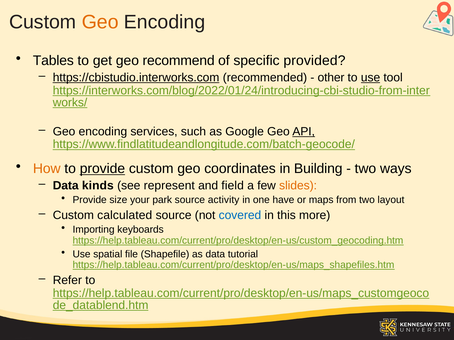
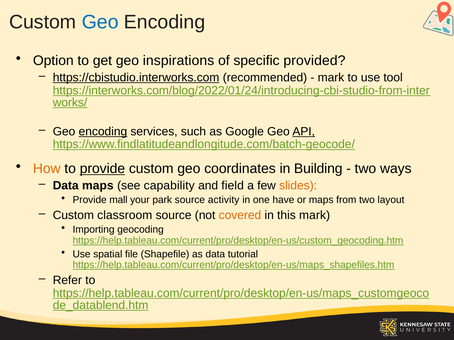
Geo colour: orange -> blue (100, 22)
Tables: Tables -> Option (53, 61)
recommend: recommend -> inspirations (178, 61)
other: other -> mark (331, 78)
use underline: present -> none (371, 78)
encoding underline: none -> present (103, 132)
Data kinds: kinds -> maps (98, 186)
represent: represent -> capability (169, 186)
size: size -> mall (118, 200)
calculated: calculated -> classroom (125, 216)
covered colour: blue -> orange (240, 216)
this more: more -> mark (315, 216)
keyboards: keyboards -> geocoding (141, 230)
